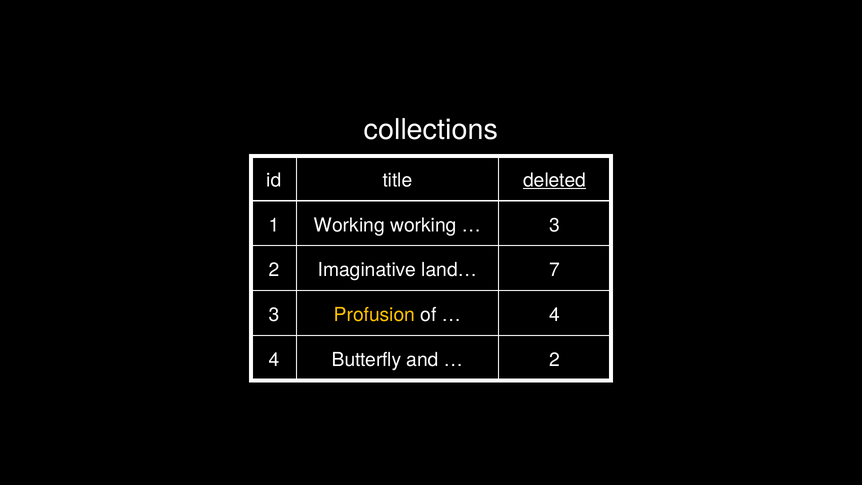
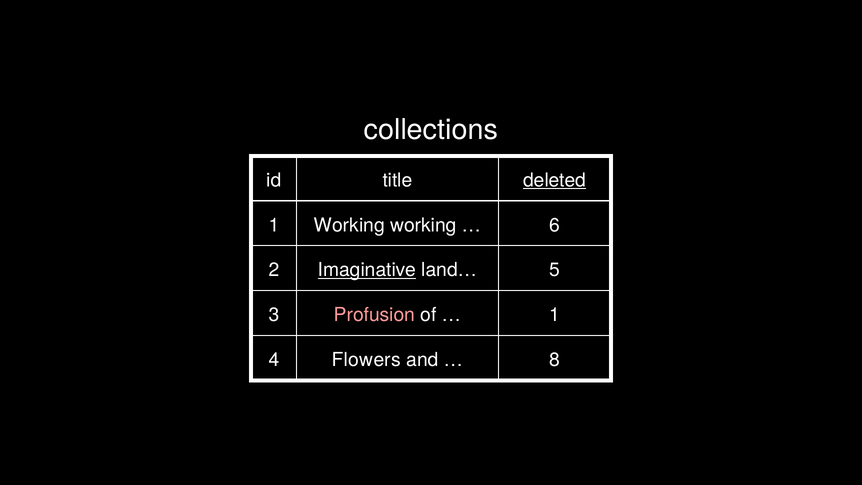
3: 3 -> 6 (555, 225)
Imaginative underline: none -> present (367, 270)
7: 7 -> 5 (555, 270)
Profusion colour: yellow -> pink (374, 315)
4: 4 -> 1 (555, 315)
Butterfly: Butterfly -> Flowers (366, 360)
2: 2 -> 8 (555, 360)
